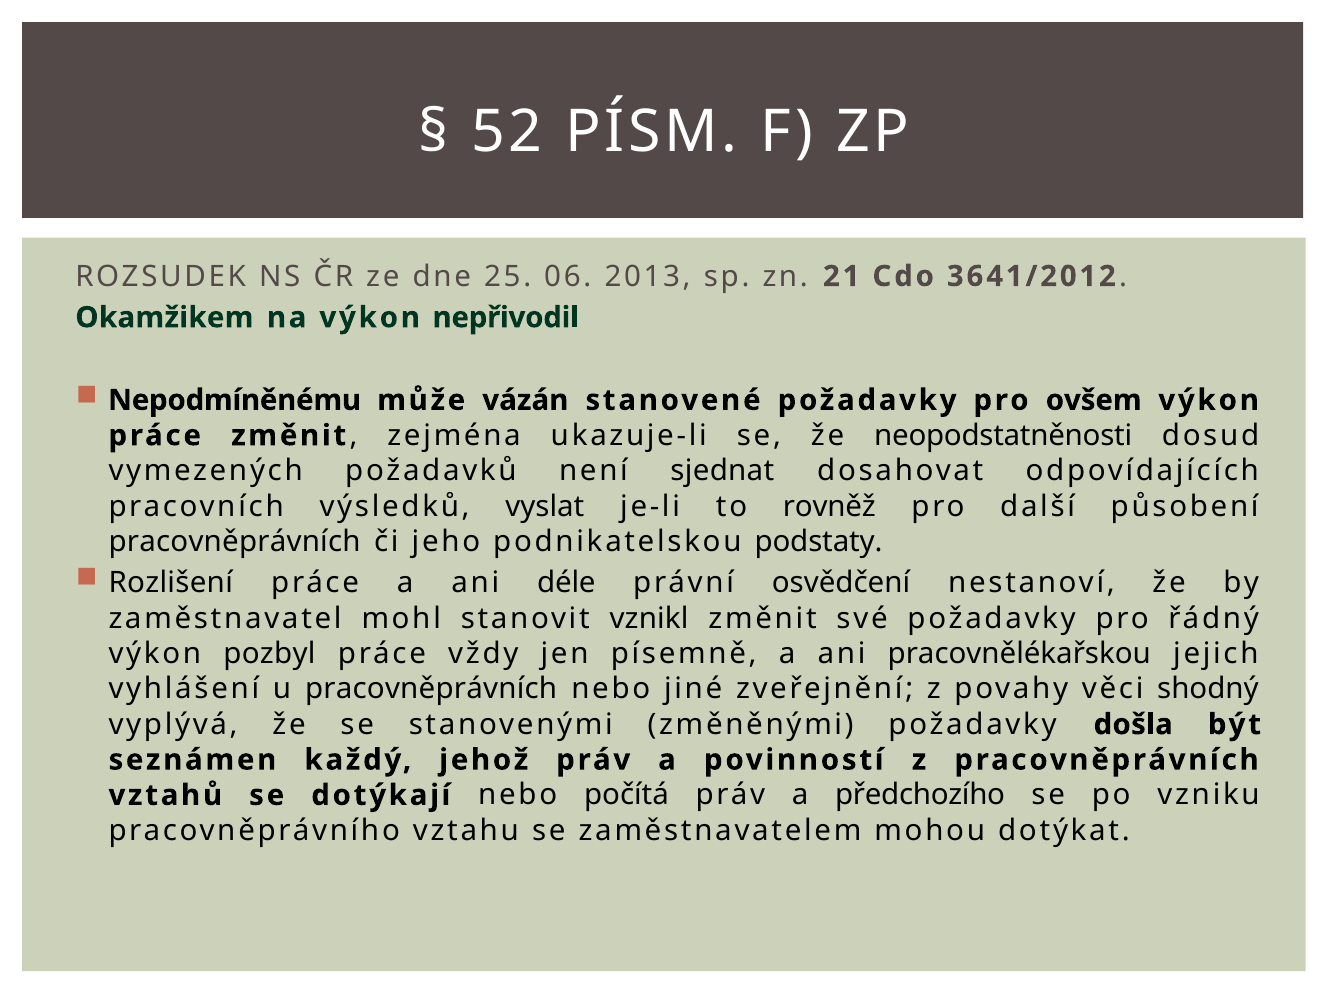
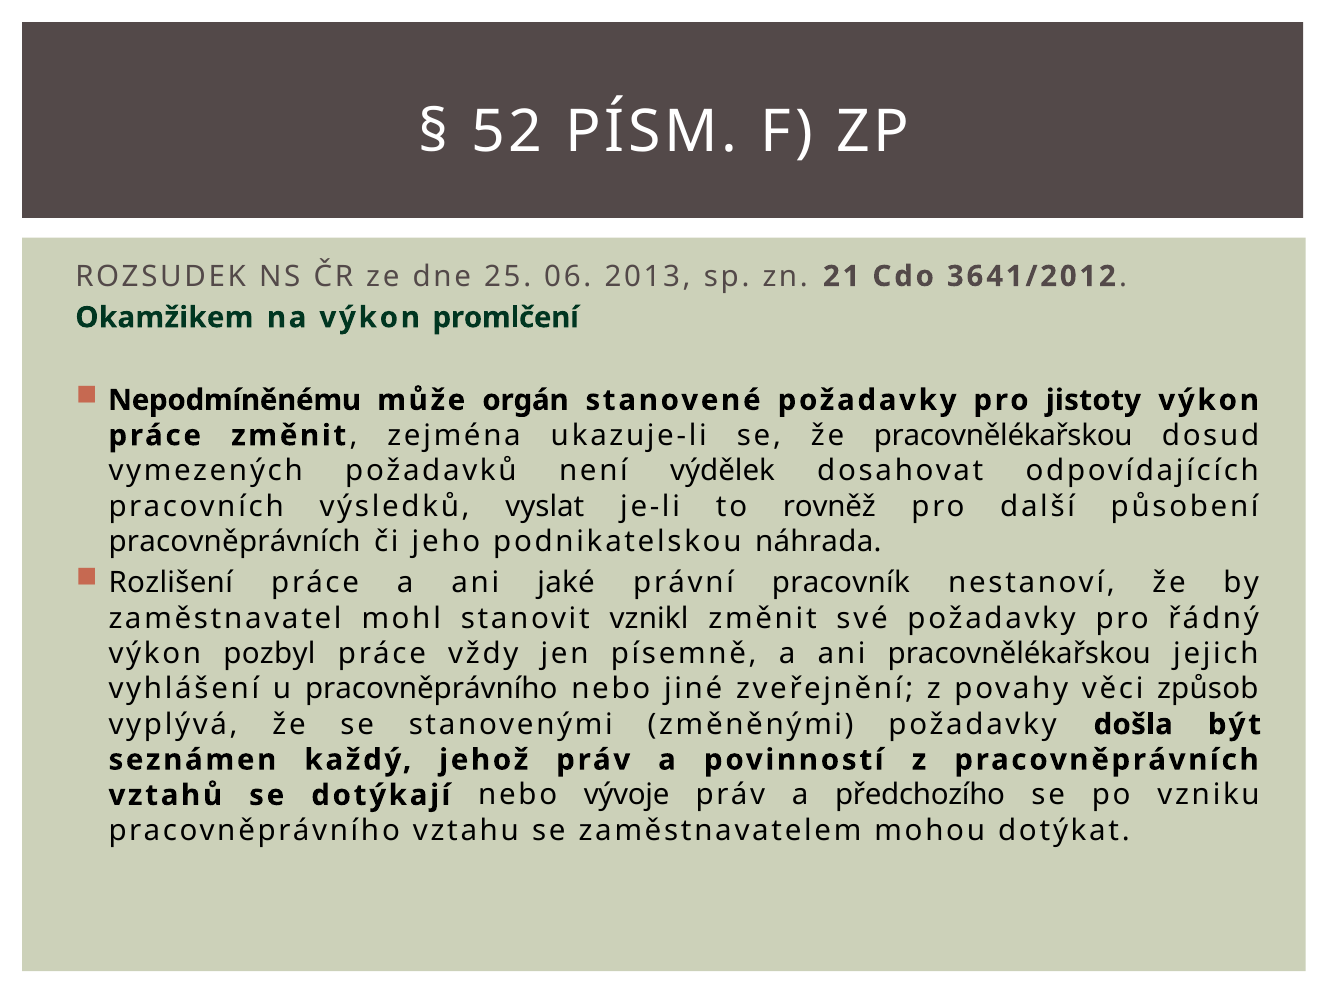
nepřivodil: nepřivodil -> promlčení (506, 317)
vázán: vázán -> orgán (525, 400)
ovšem: ovšem -> jistoty (1093, 400)
že neopodstatněnosti: neopodstatněnosti -> pracovnělékařskou (1003, 435)
sjednat: sjednat -> výdělek (723, 471)
podstaty: podstaty -> náhrada (818, 542)
déle: déle -> jaké (566, 583)
osvědčení: osvědčení -> pracovník (841, 583)
u pracovněprávních: pracovněprávních -> pracovněprávního (431, 689)
shodný: shodný -> způsob (1208, 689)
počítá: počítá -> vývoje (627, 795)
